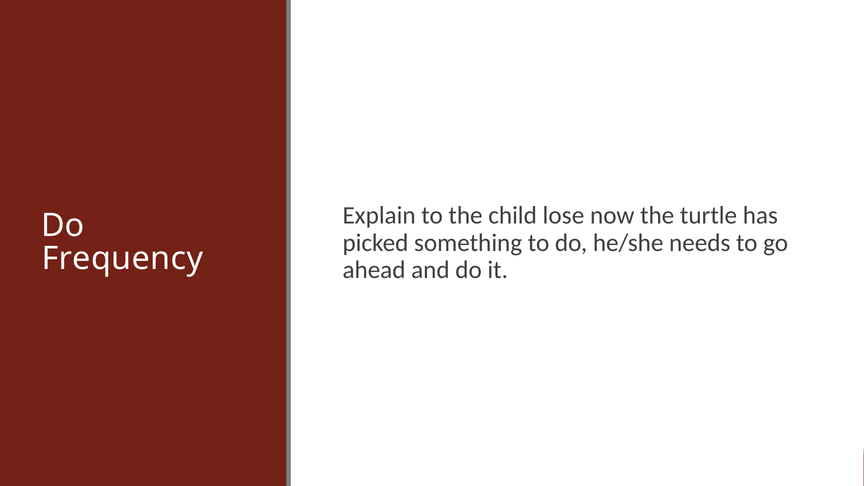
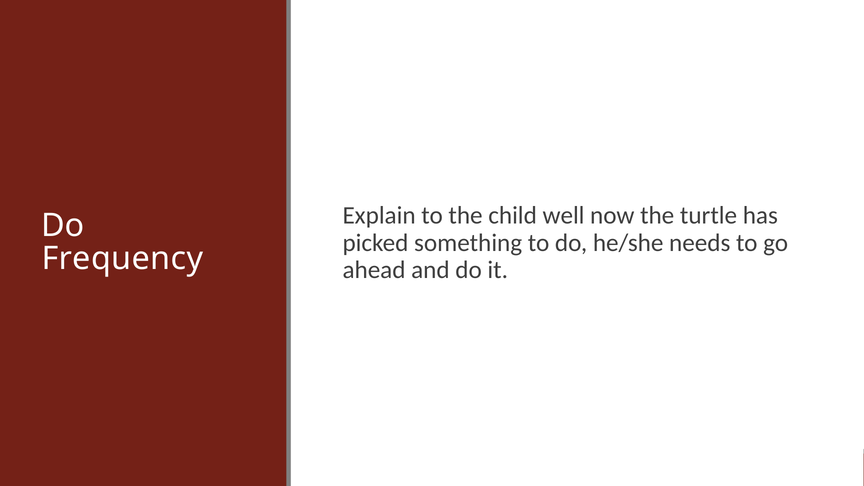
lose: lose -> well (564, 216)
